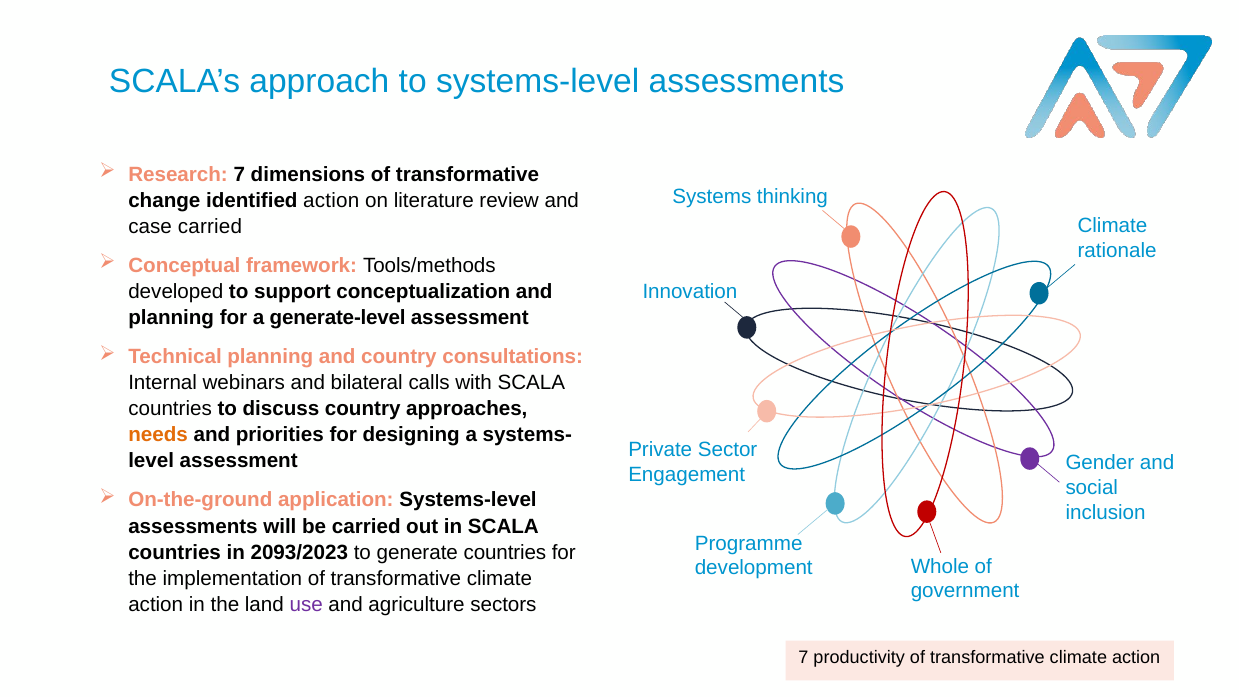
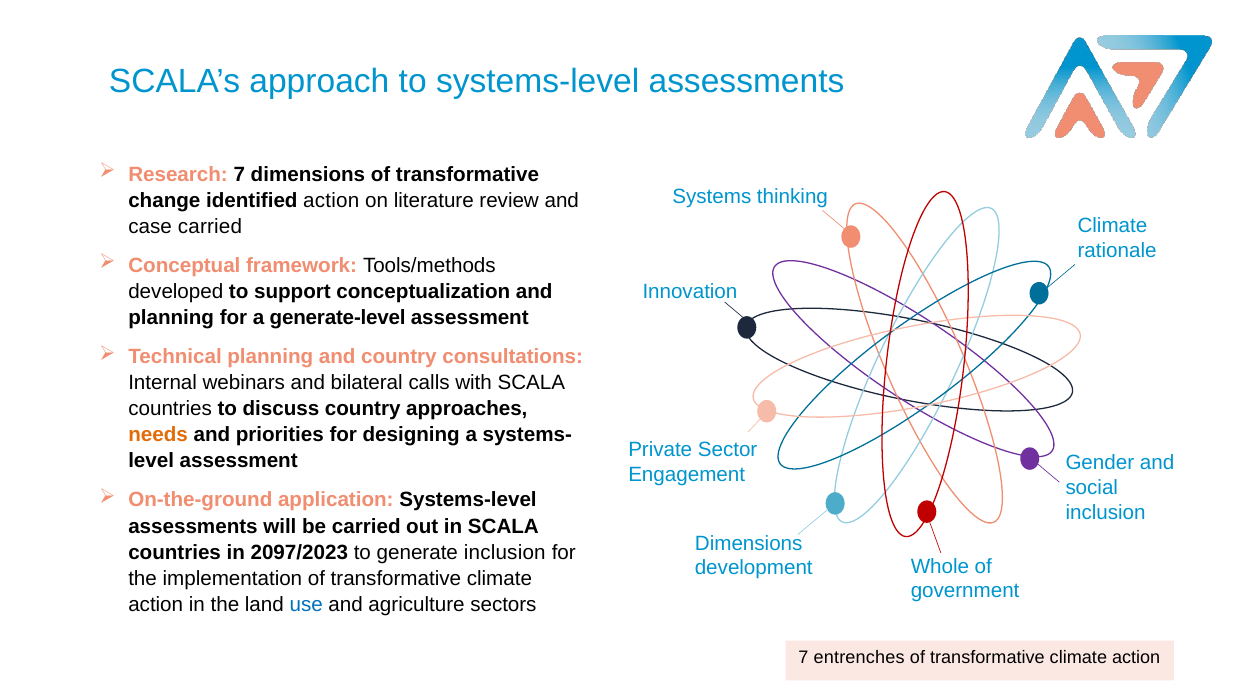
Programme: Programme -> Dimensions (749, 543)
2093/2023: 2093/2023 -> 2097/2023 (299, 552)
generate countries: countries -> inclusion (505, 552)
use colour: purple -> blue (306, 604)
productivity: productivity -> entrenches (859, 657)
